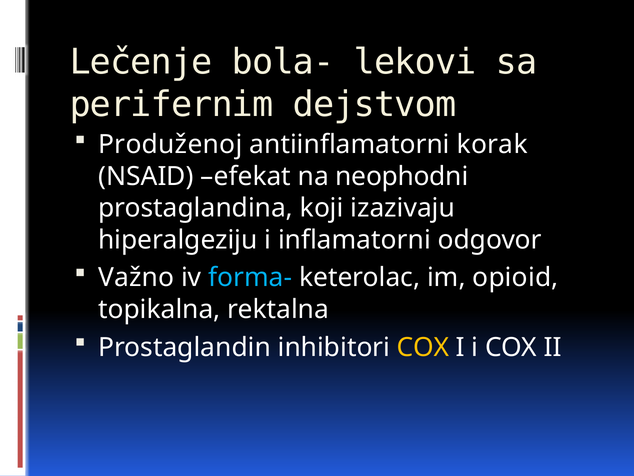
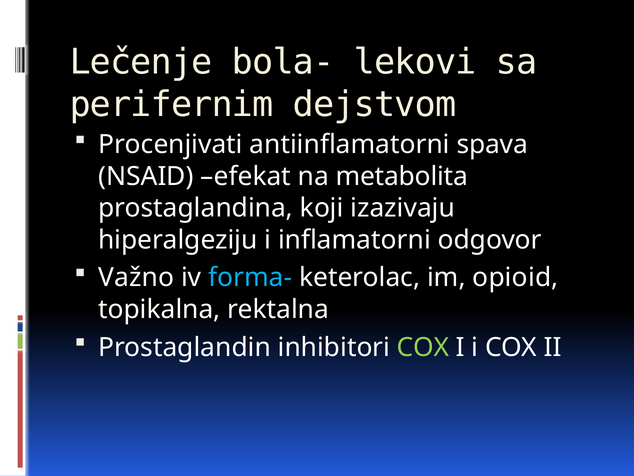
Produženoj: Produženoj -> Procenjivati (170, 144)
korak: korak -> spava (492, 144)
neophodni: neophodni -> metabolita (402, 176)
COX colour: yellow -> light green (423, 347)
